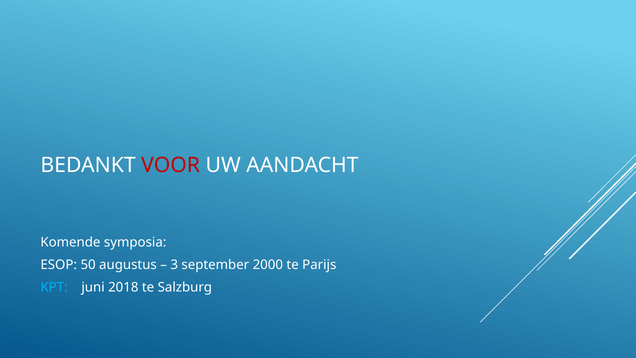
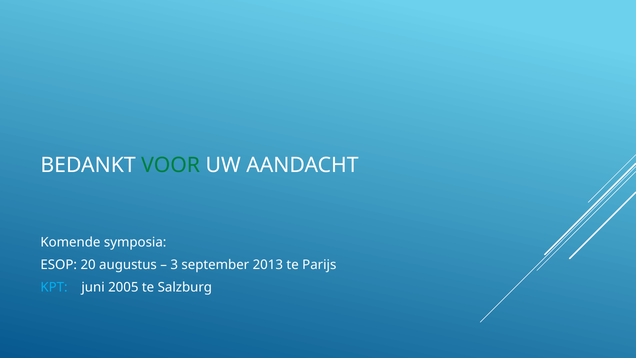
VOOR colour: red -> green (171, 165)
50: 50 -> 20 (88, 265)
2000: 2000 -> 2013 (268, 265)
2018: 2018 -> 2005 (123, 287)
